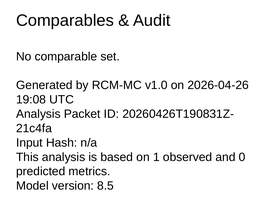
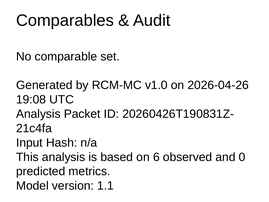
1: 1 -> 6 (156, 157)
8.5: 8.5 -> 1.1 (106, 186)
